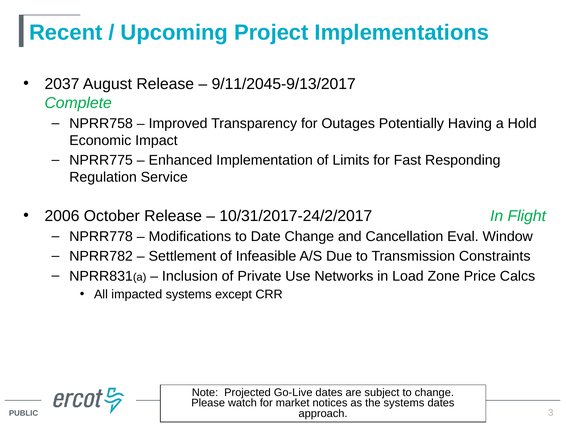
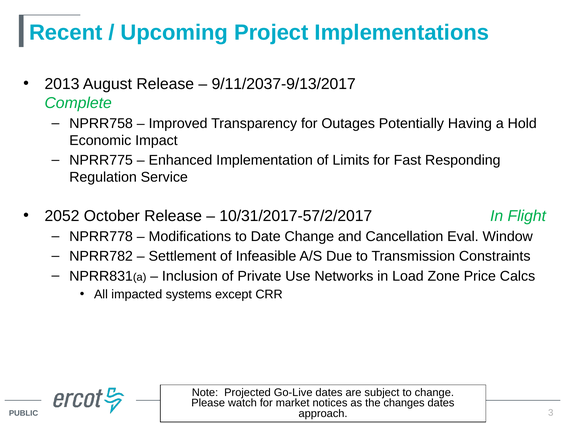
2037: 2037 -> 2013 (62, 84)
9/11/2045-9/13/2017: 9/11/2045-9/13/2017 -> 9/11/2037-9/13/2017 (284, 84)
2006: 2006 -> 2052 (62, 216)
10/31/2017-24/2/2017: 10/31/2017-24/2/2017 -> 10/31/2017-57/2/2017 (296, 216)
the systems: systems -> changes (404, 403)
